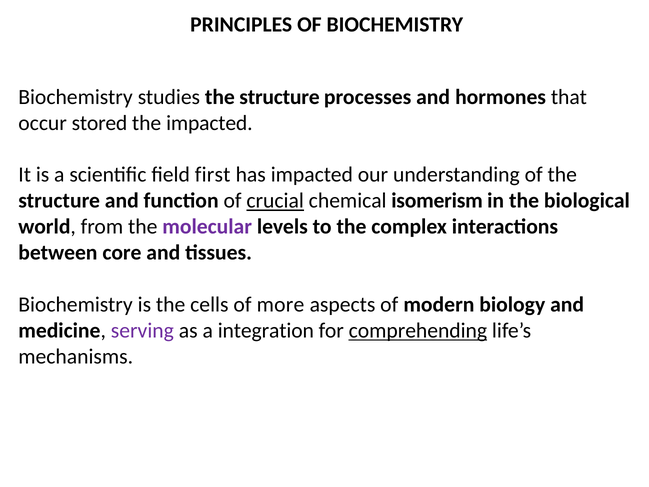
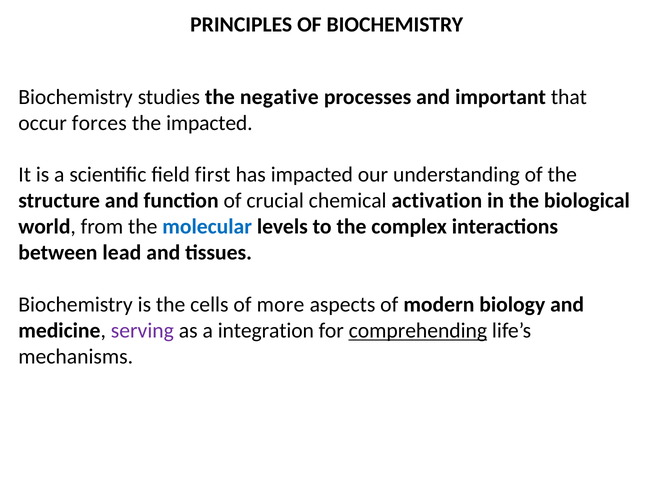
studies the structure: structure -> negative (279, 97)
hormones: hormones -> important (501, 97)
stored: stored -> forces (99, 123)
crucial underline: present -> none (275, 201)
isomerism: isomerism -> activation (437, 201)
molecular colour: purple -> blue (207, 227)
core: core -> lead (122, 253)
